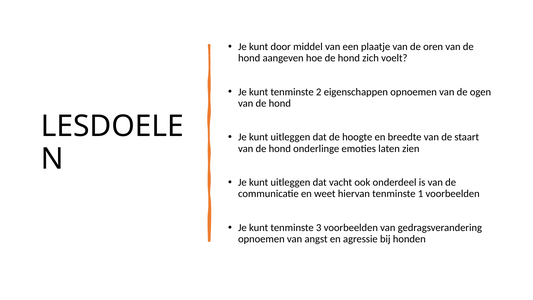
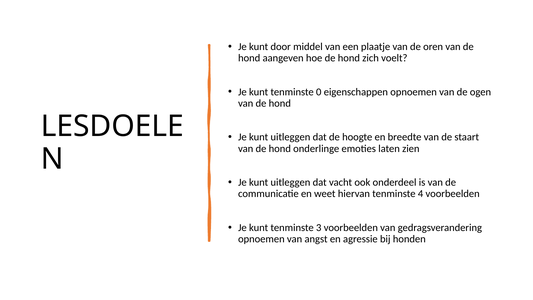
2: 2 -> 0 (319, 92)
1: 1 -> 4 (421, 194)
